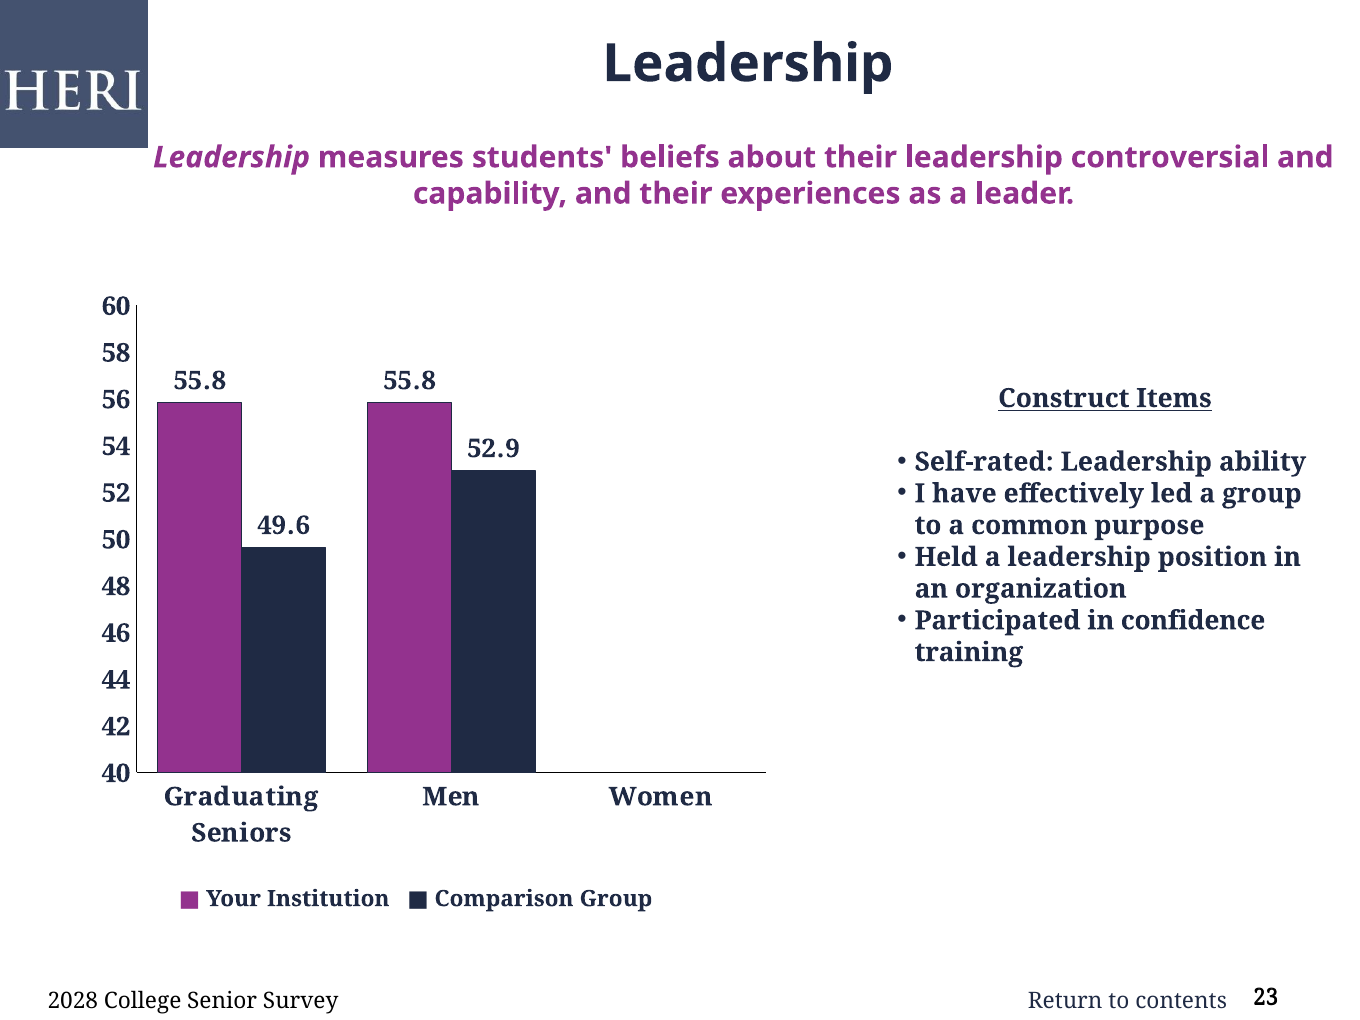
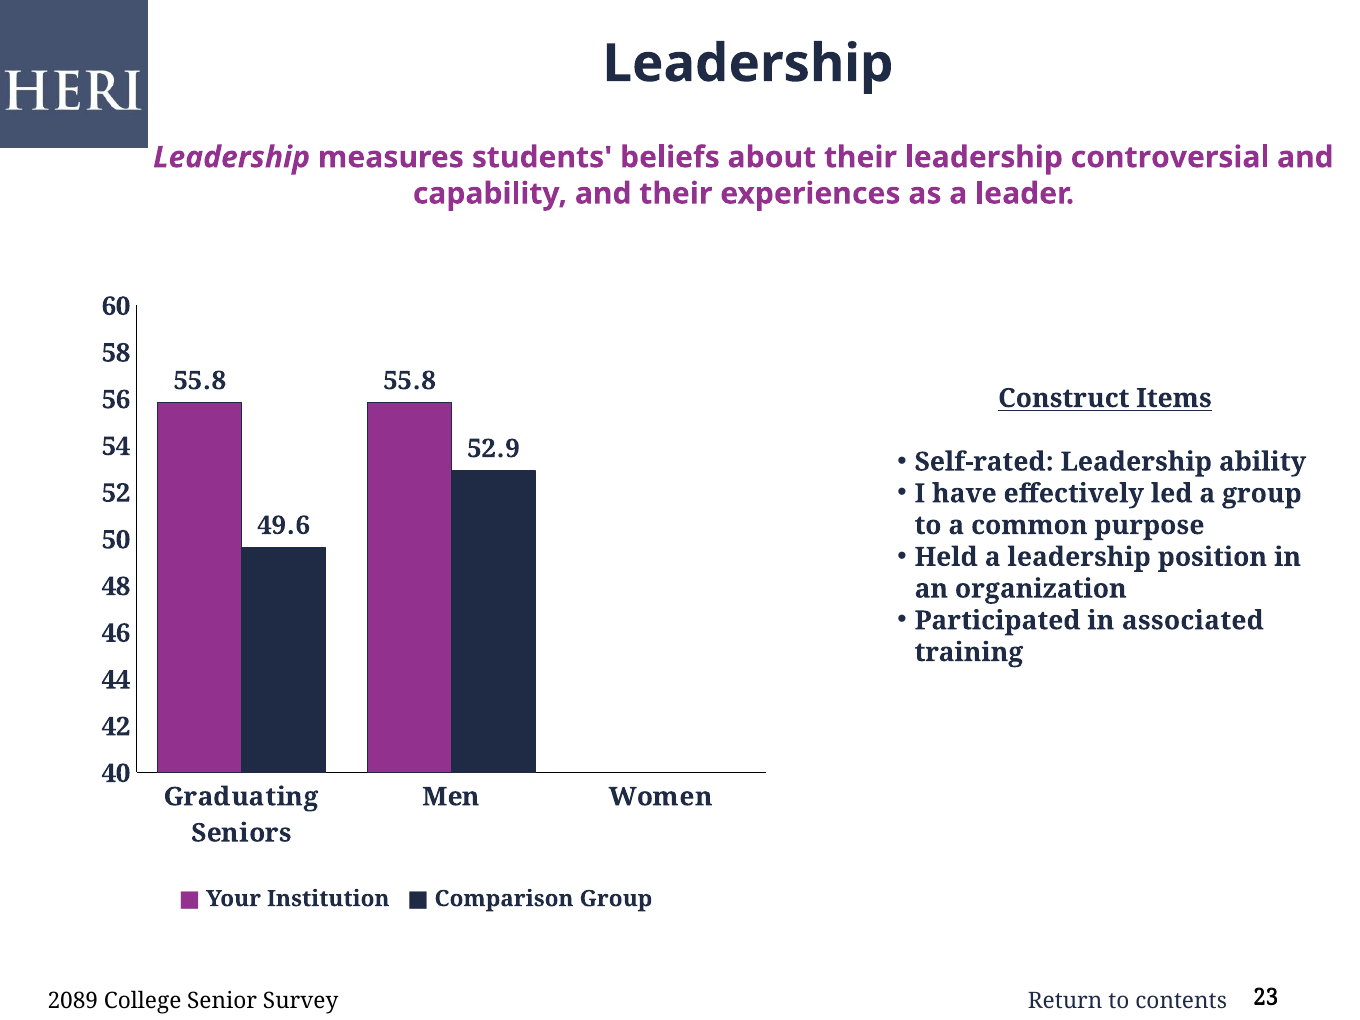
confidence: confidence -> associated (1193, 621)
2028: 2028 -> 2089 (73, 1001)
